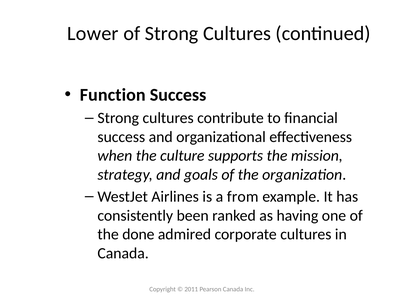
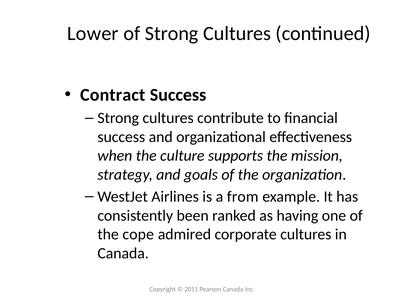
Function: Function -> Contract (113, 95)
done: done -> cope (138, 234)
